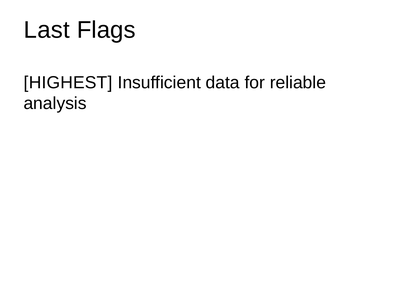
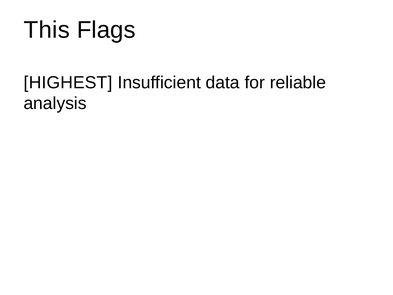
Last: Last -> This (47, 30)
